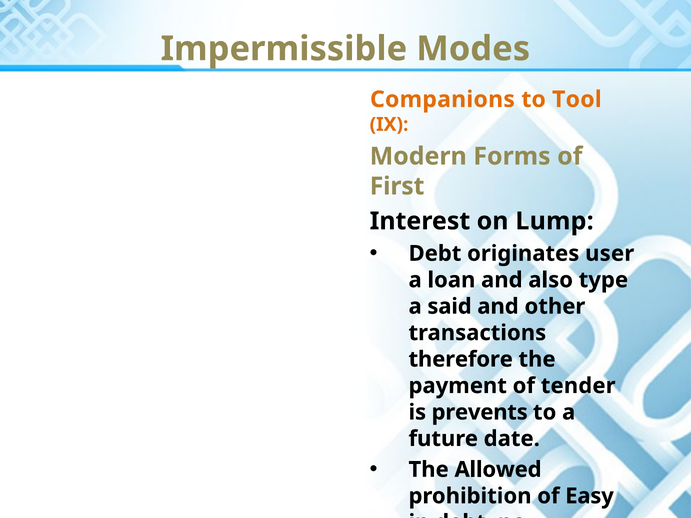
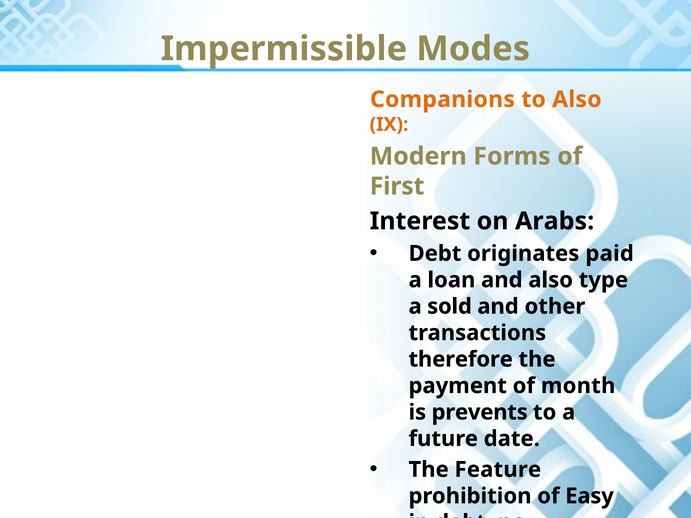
to Tool: Tool -> Also (577, 99)
Lump: Lump -> Arabs (555, 221)
user: user -> paid (610, 254)
said: said -> sold (450, 307)
tender: tender -> month (578, 386)
Allowed: Allowed -> Feature (498, 470)
